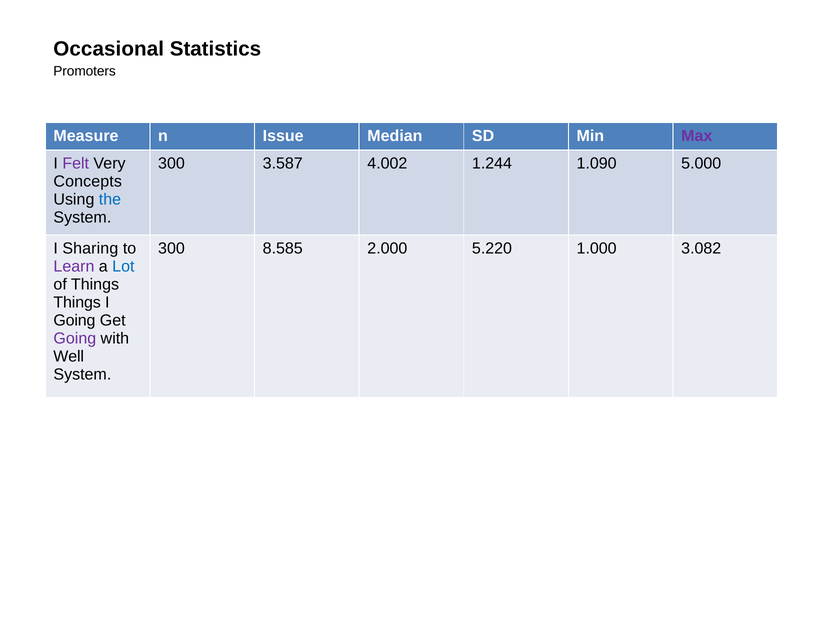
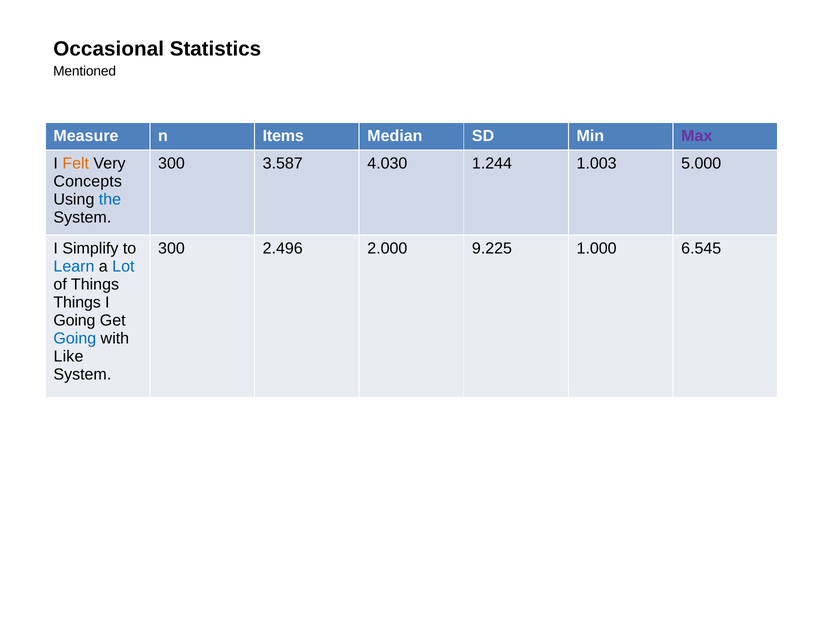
Promoters: Promoters -> Mentioned (85, 71)
Issue: Issue -> Items (283, 136)
Felt colour: purple -> orange (76, 163)
4.002: 4.002 -> 4.030 (387, 163)
1.090: 1.090 -> 1.003 (597, 163)
Sharing: Sharing -> Simplify (90, 248)
8.585: 8.585 -> 2.496 (283, 248)
5.220: 5.220 -> 9.225 (492, 248)
3.082: 3.082 -> 6.545 (701, 248)
Learn colour: purple -> blue (74, 266)
Going colour: purple -> blue (75, 338)
Well: Well -> Like (69, 356)
